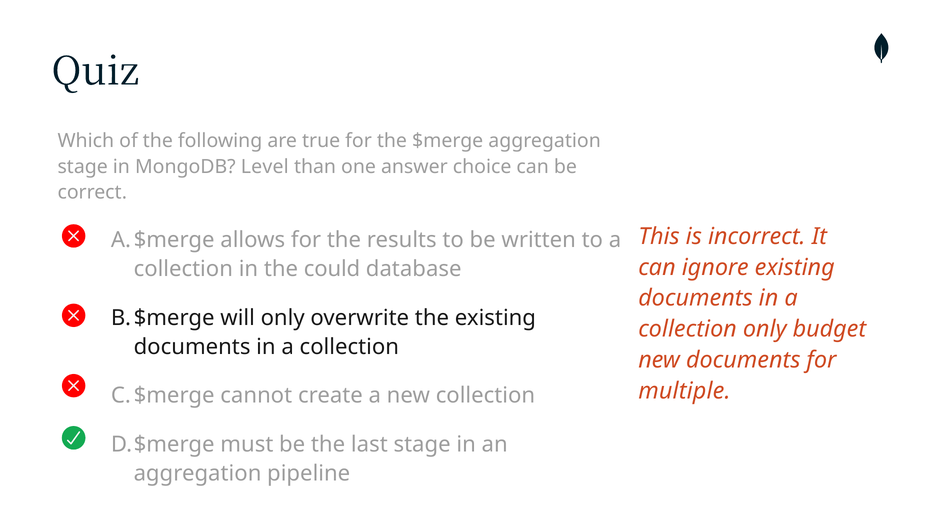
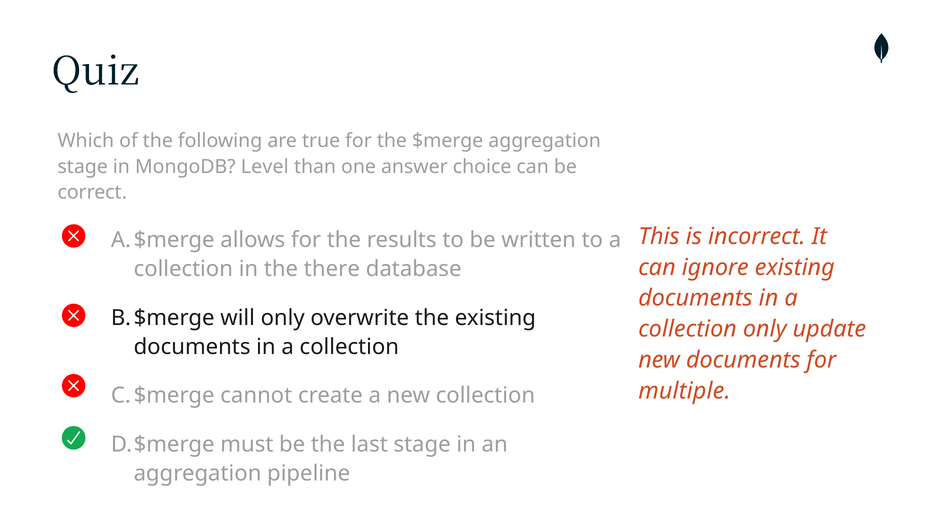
could: could -> there (332, 269)
budget: budget -> update (829, 329)
